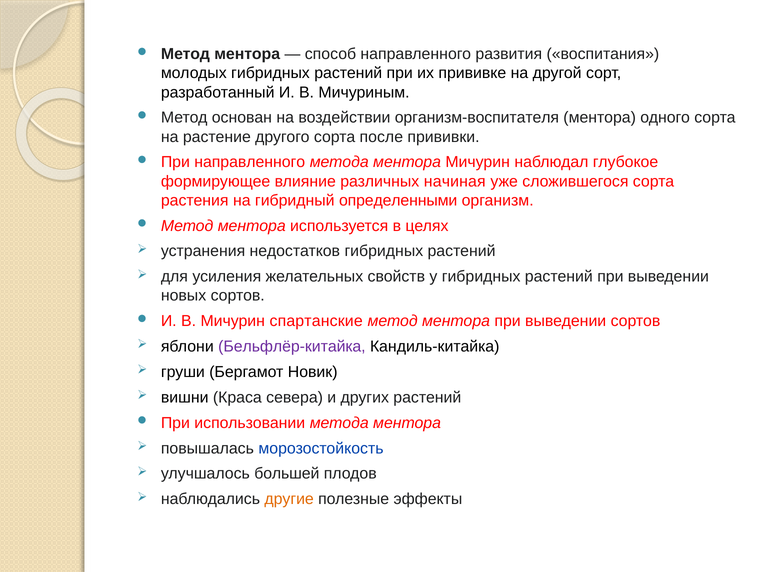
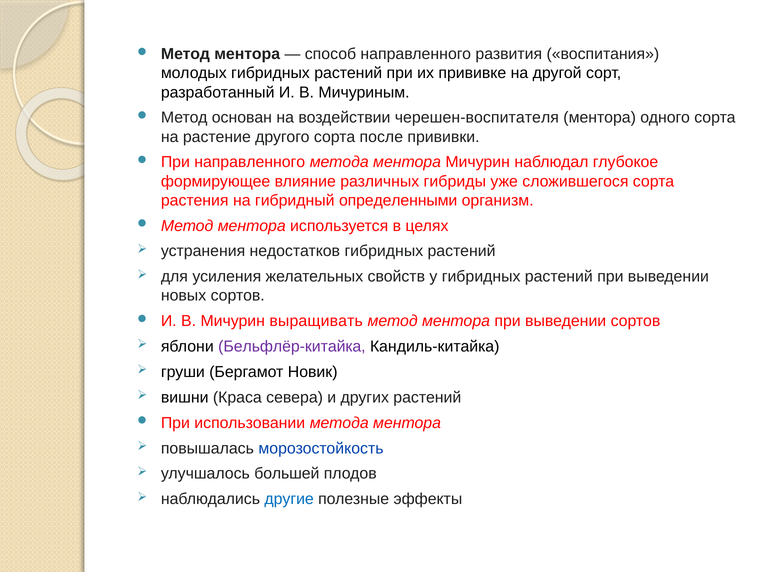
организм-воспитателя: организм-воспитателя -> черешен-воспитателя (477, 118)
начиная: начиная -> гибриды (455, 181)
спартанские: спартанские -> выращивать (316, 321)
другие colour: orange -> blue (289, 499)
